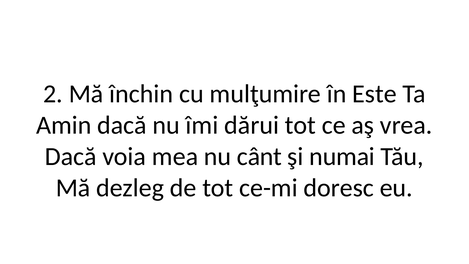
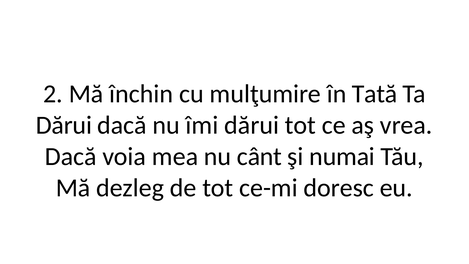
Este: Este -> Tată (375, 94)
Amin: Amin -> Dărui (64, 125)
